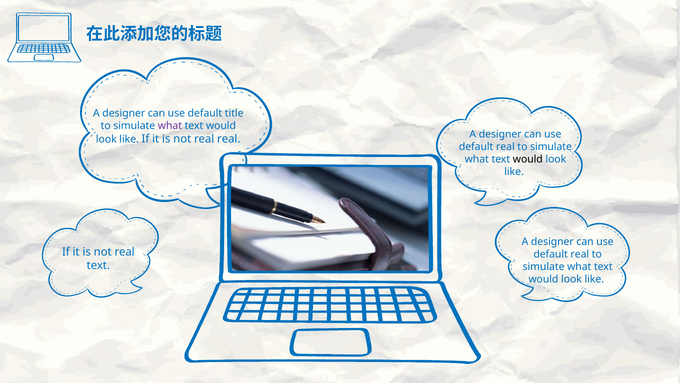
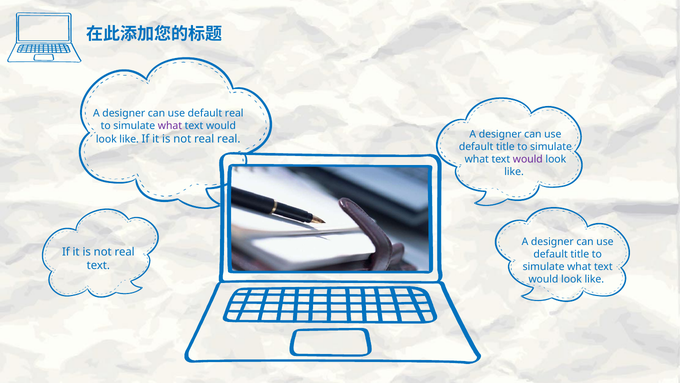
default title: title -> real (234, 113)
real: real -> title (505, 147)
would colour: black -> purple (528, 159)
real: real -> title (580, 254)
